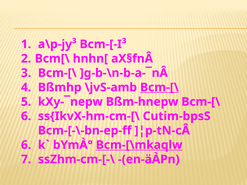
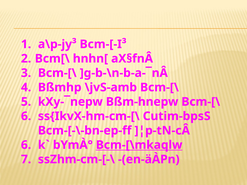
Bcm-[\ underline: present -> none (159, 87)
